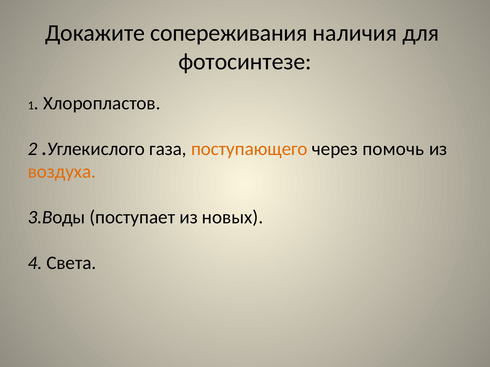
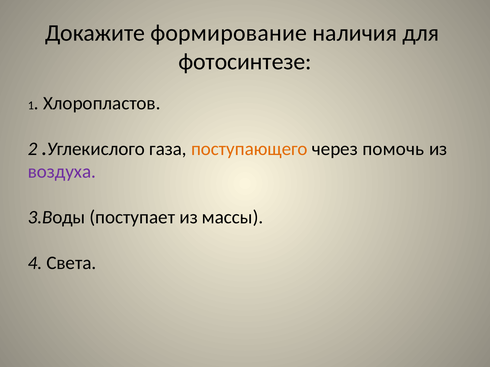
сопереживания: сопереживания -> формирование (229, 33)
воздуха colour: orange -> purple (62, 172)
новых: новых -> массы (233, 218)
